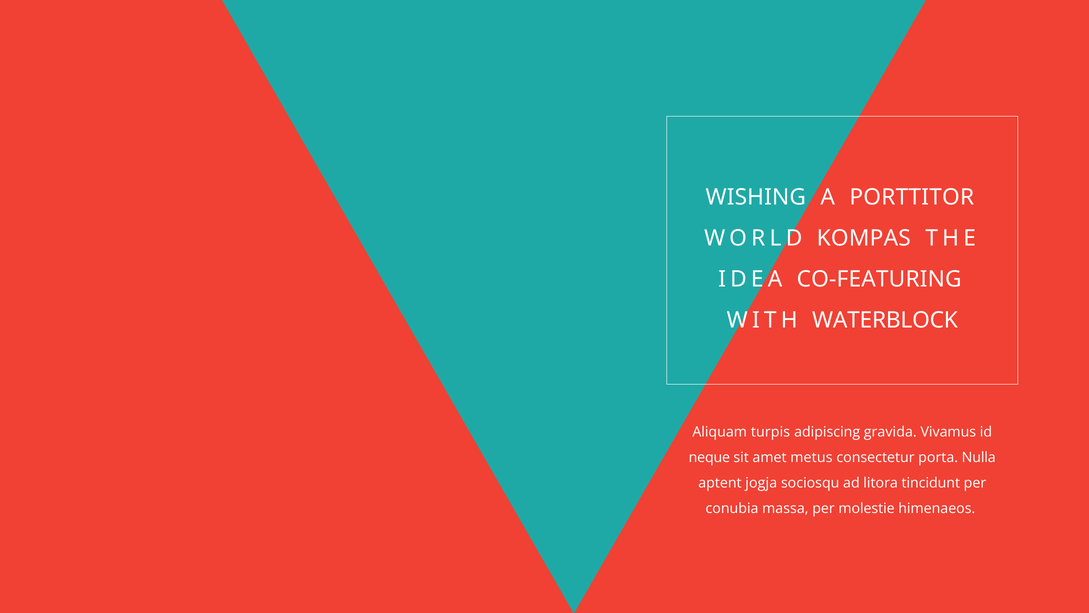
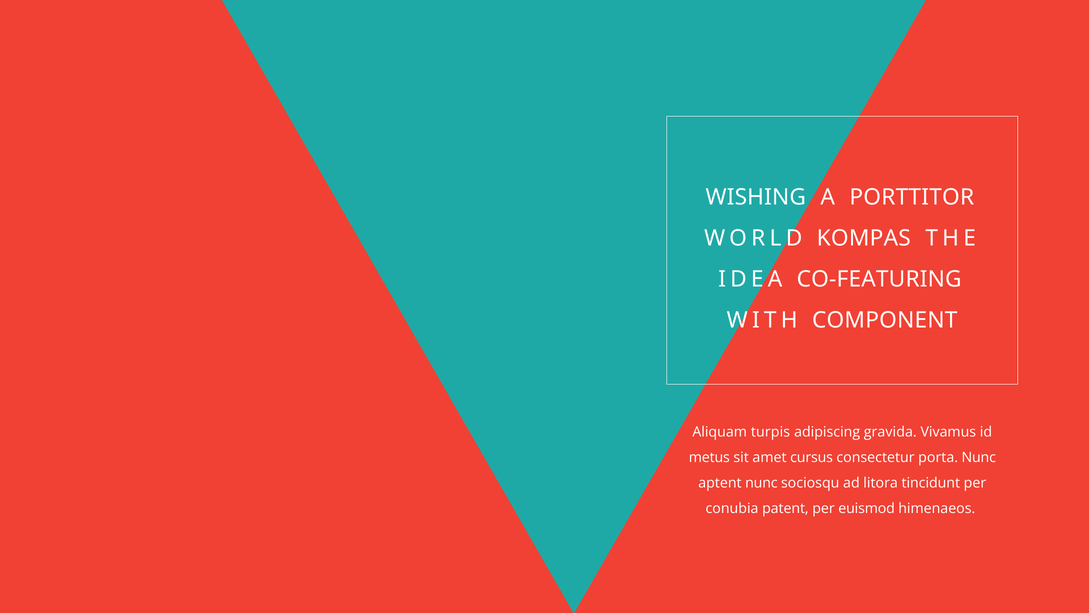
WATERBLOCK: WATERBLOCK -> COMPONENT (885, 320)
neque: neque -> metus (709, 457)
metus: metus -> cursus (812, 457)
porta Nulla: Nulla -> Nunc (979, 457)
aptent jogja: jogja -> nunc (761, 483)
massa: massa -> patent (785, 508)
molestie: molestie -> euismod (867, 508)
